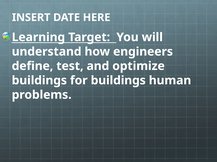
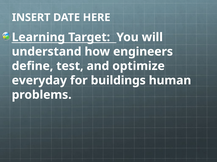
buildings: buildings -> everyday (39, 81)
